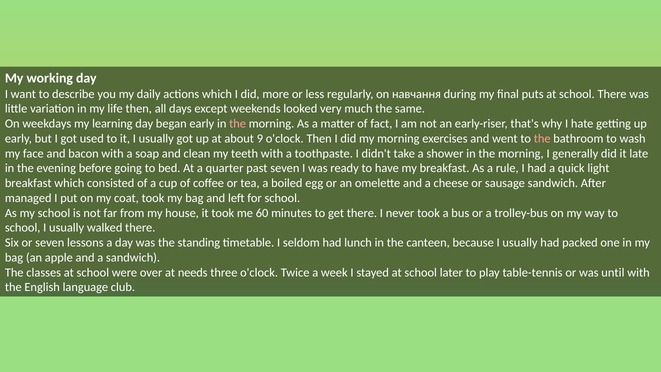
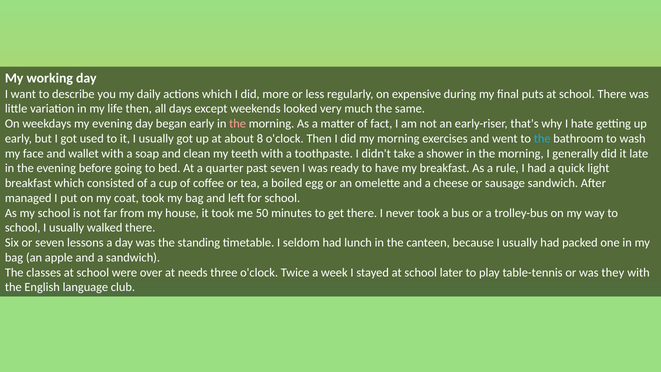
навчання: навчання -> expensive (417, 94)
my learning: learning -> evening (112, 124)
9: 9 -> 8 (260, 139)
the colour: pink -> light blue (542, 139)
bacon: bacon -> wallet (83, 153)
60: 60 -> 50 (262, 213)
until: until -> they (613, 272)
